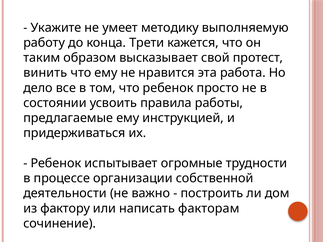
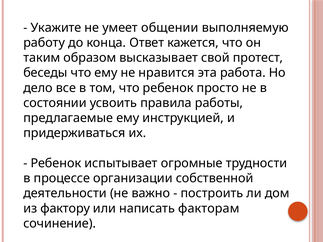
методику: методику -> общении (170, 28)
Трети: Трети -> Ответ (147, 43)
винить: винить -> беседы (45, 73)
